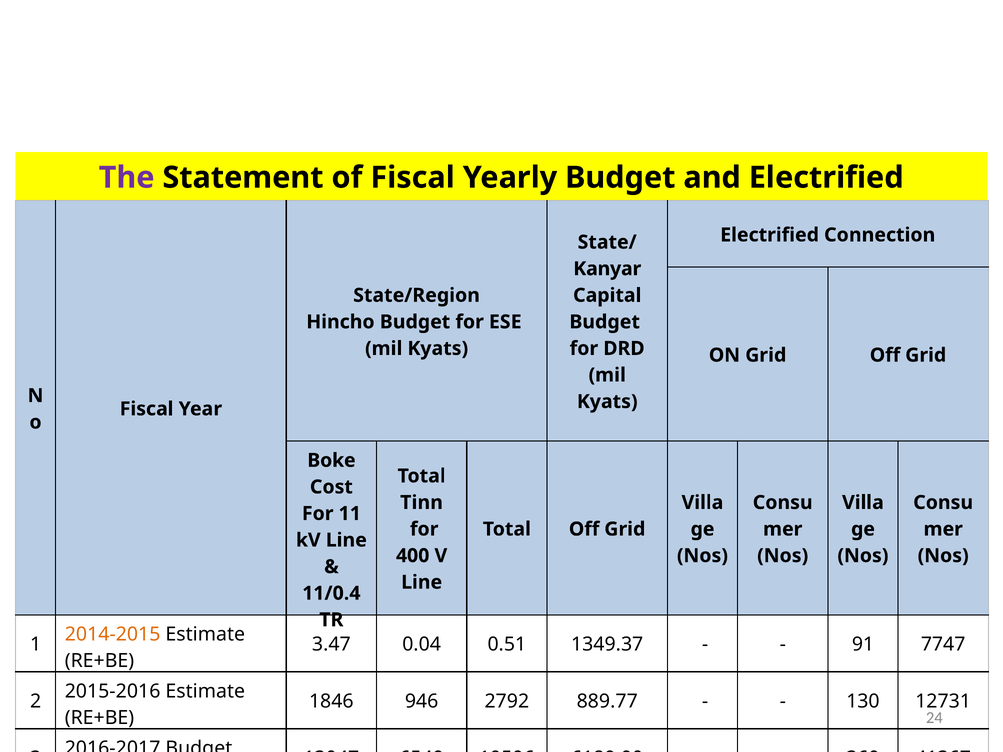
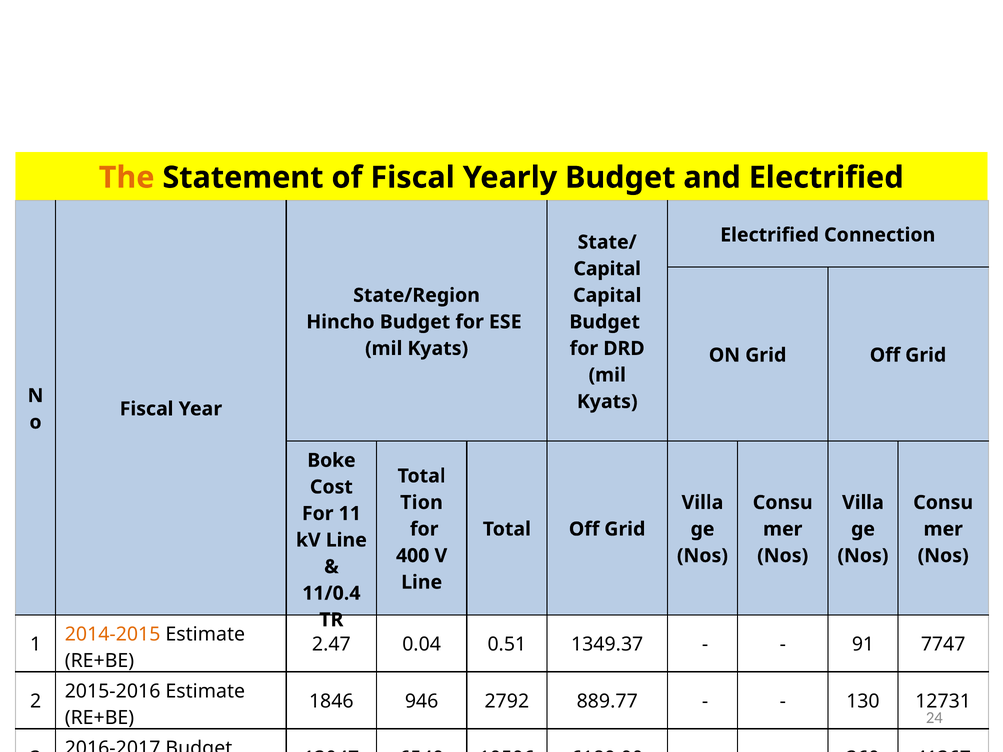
The colour: purple -> orange (127, 178)
Kanyar: Kanyar -> Capital (607, 269)
Tinn: Tinn -> Tion (422, 503)
3.47: 3.47 -> 2.47 (331, 645)
